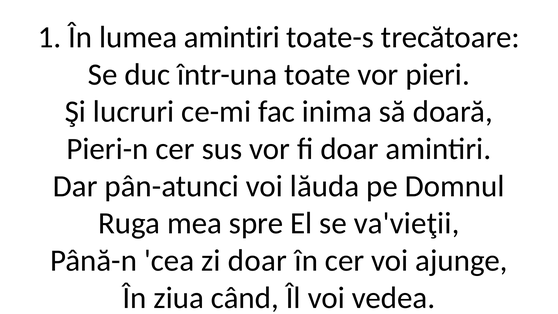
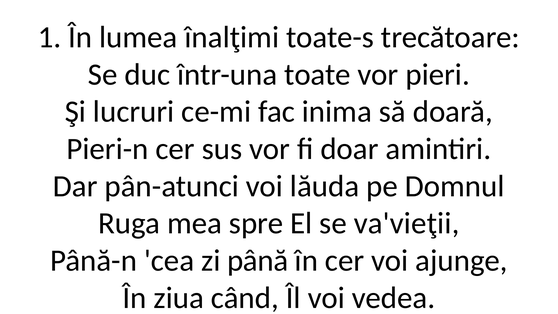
lumea amintiri: amintiri -> înalţimi (232, 37)
zi doar: doar -> până (258, 260)
